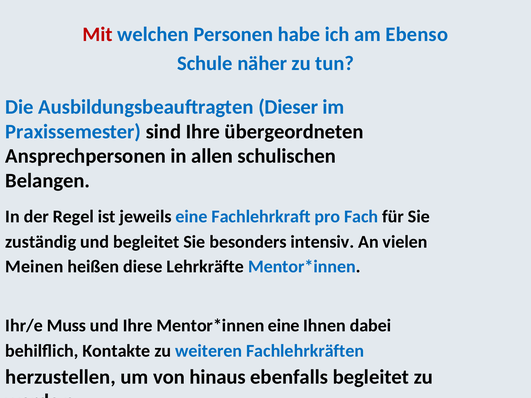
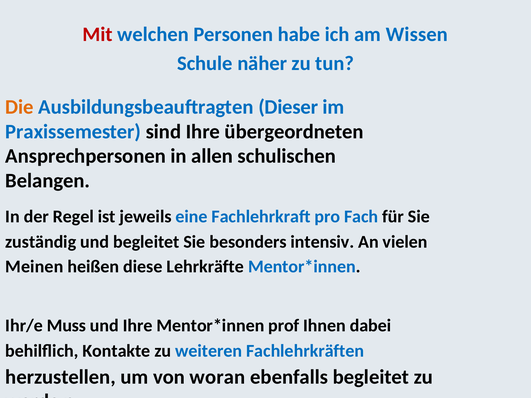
Ebenso: Ebenso -> Wissen (417, 34)
Die colour: blue -> orange (19, 107)
eine: eine -> prof (284, 326)
hinaus: hinaus -> woran (217, 377)
